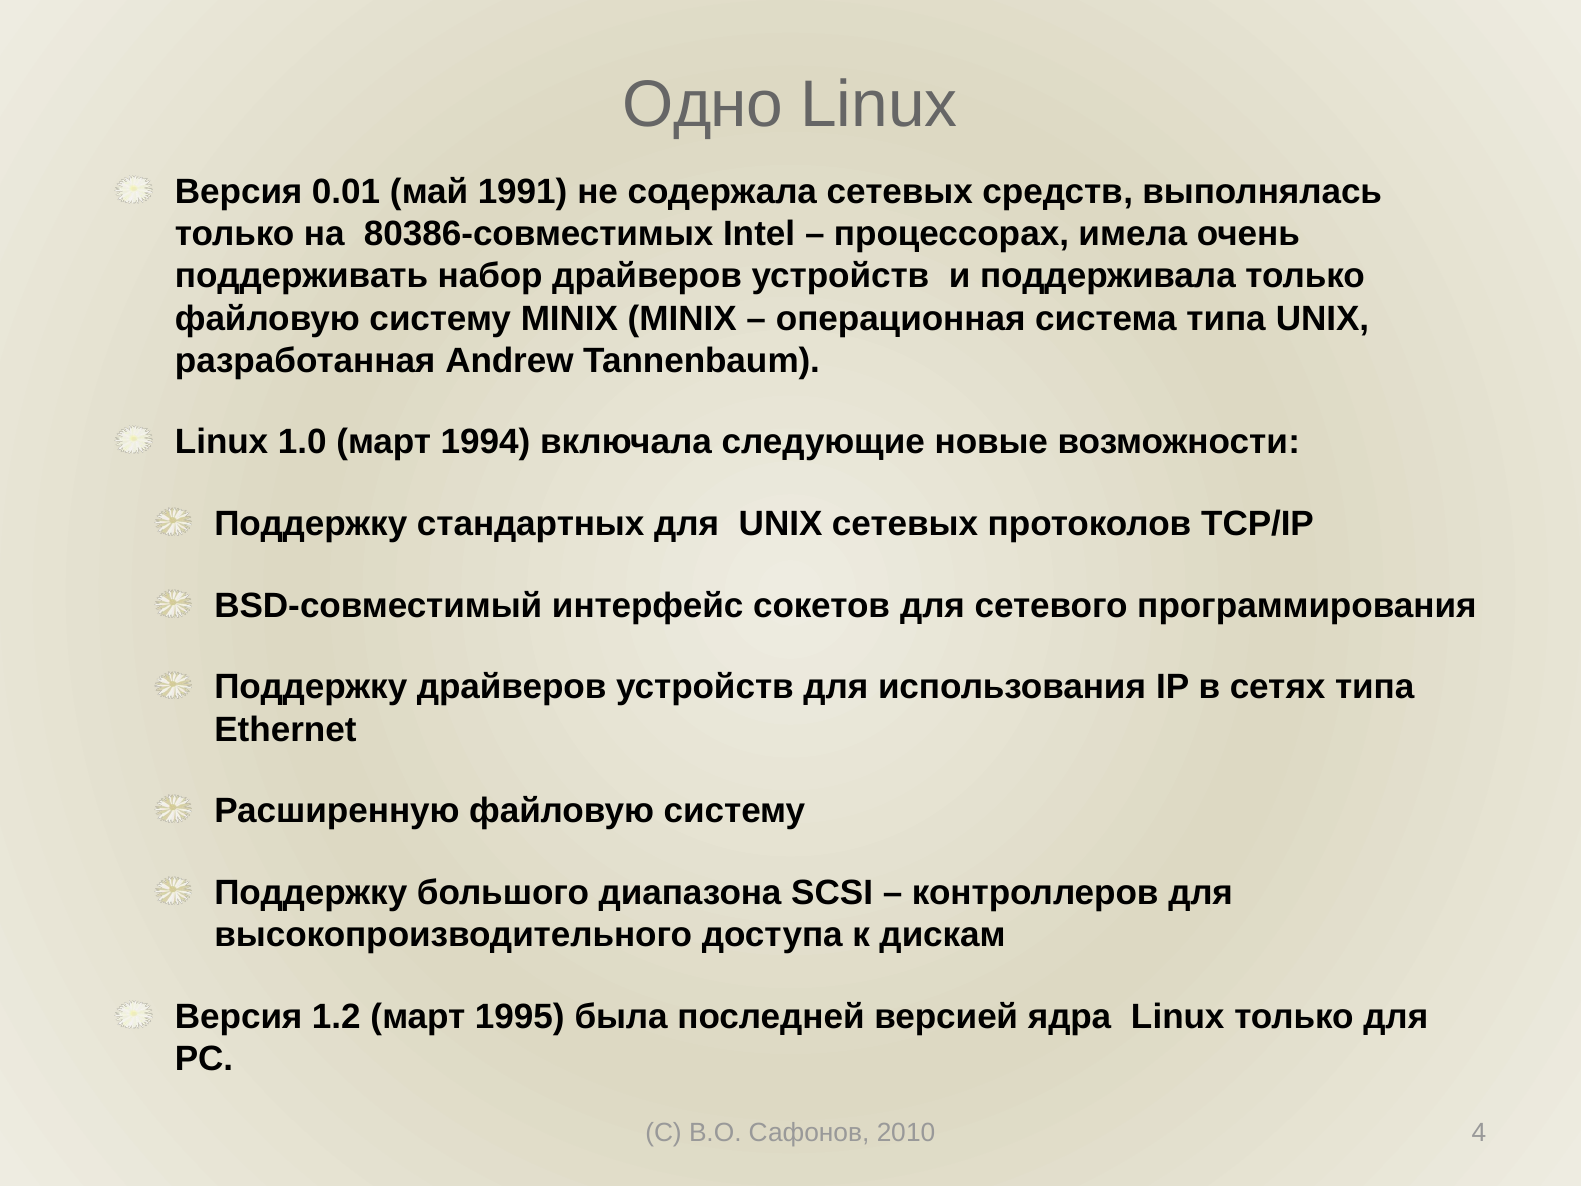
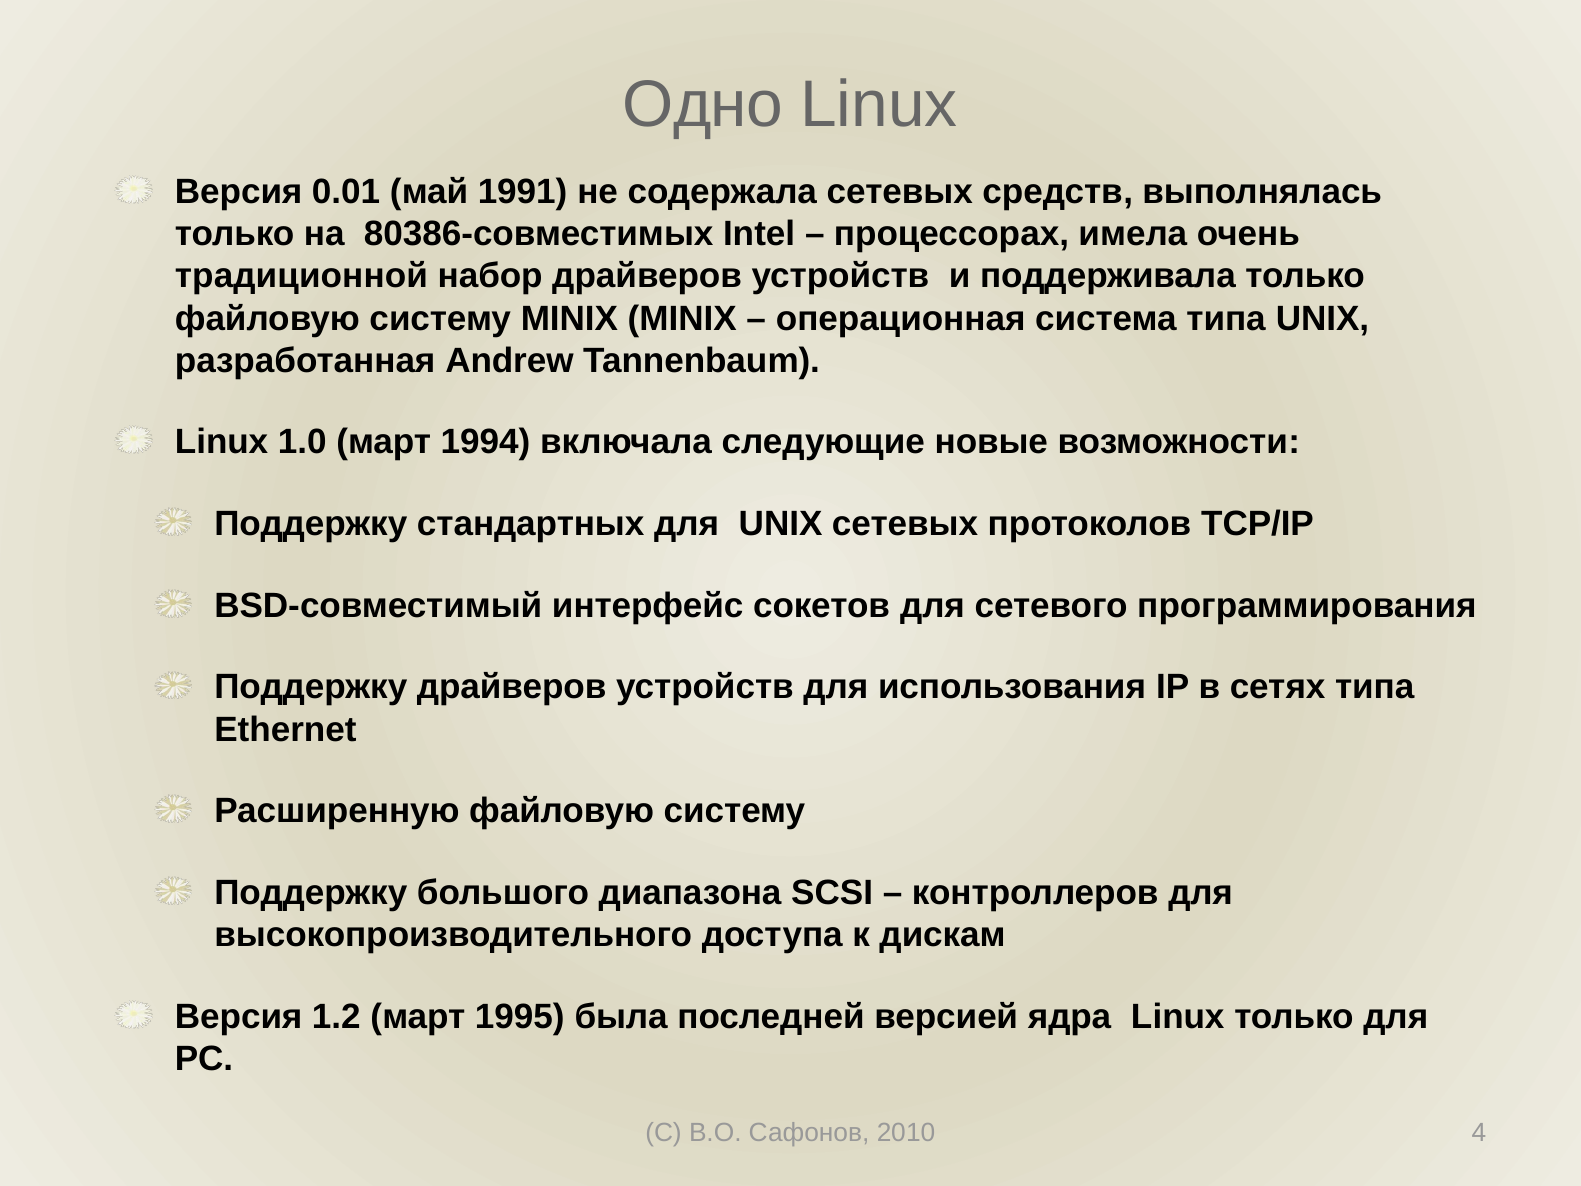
поддерживать: поддерживать -> традиционной (301, 276)
